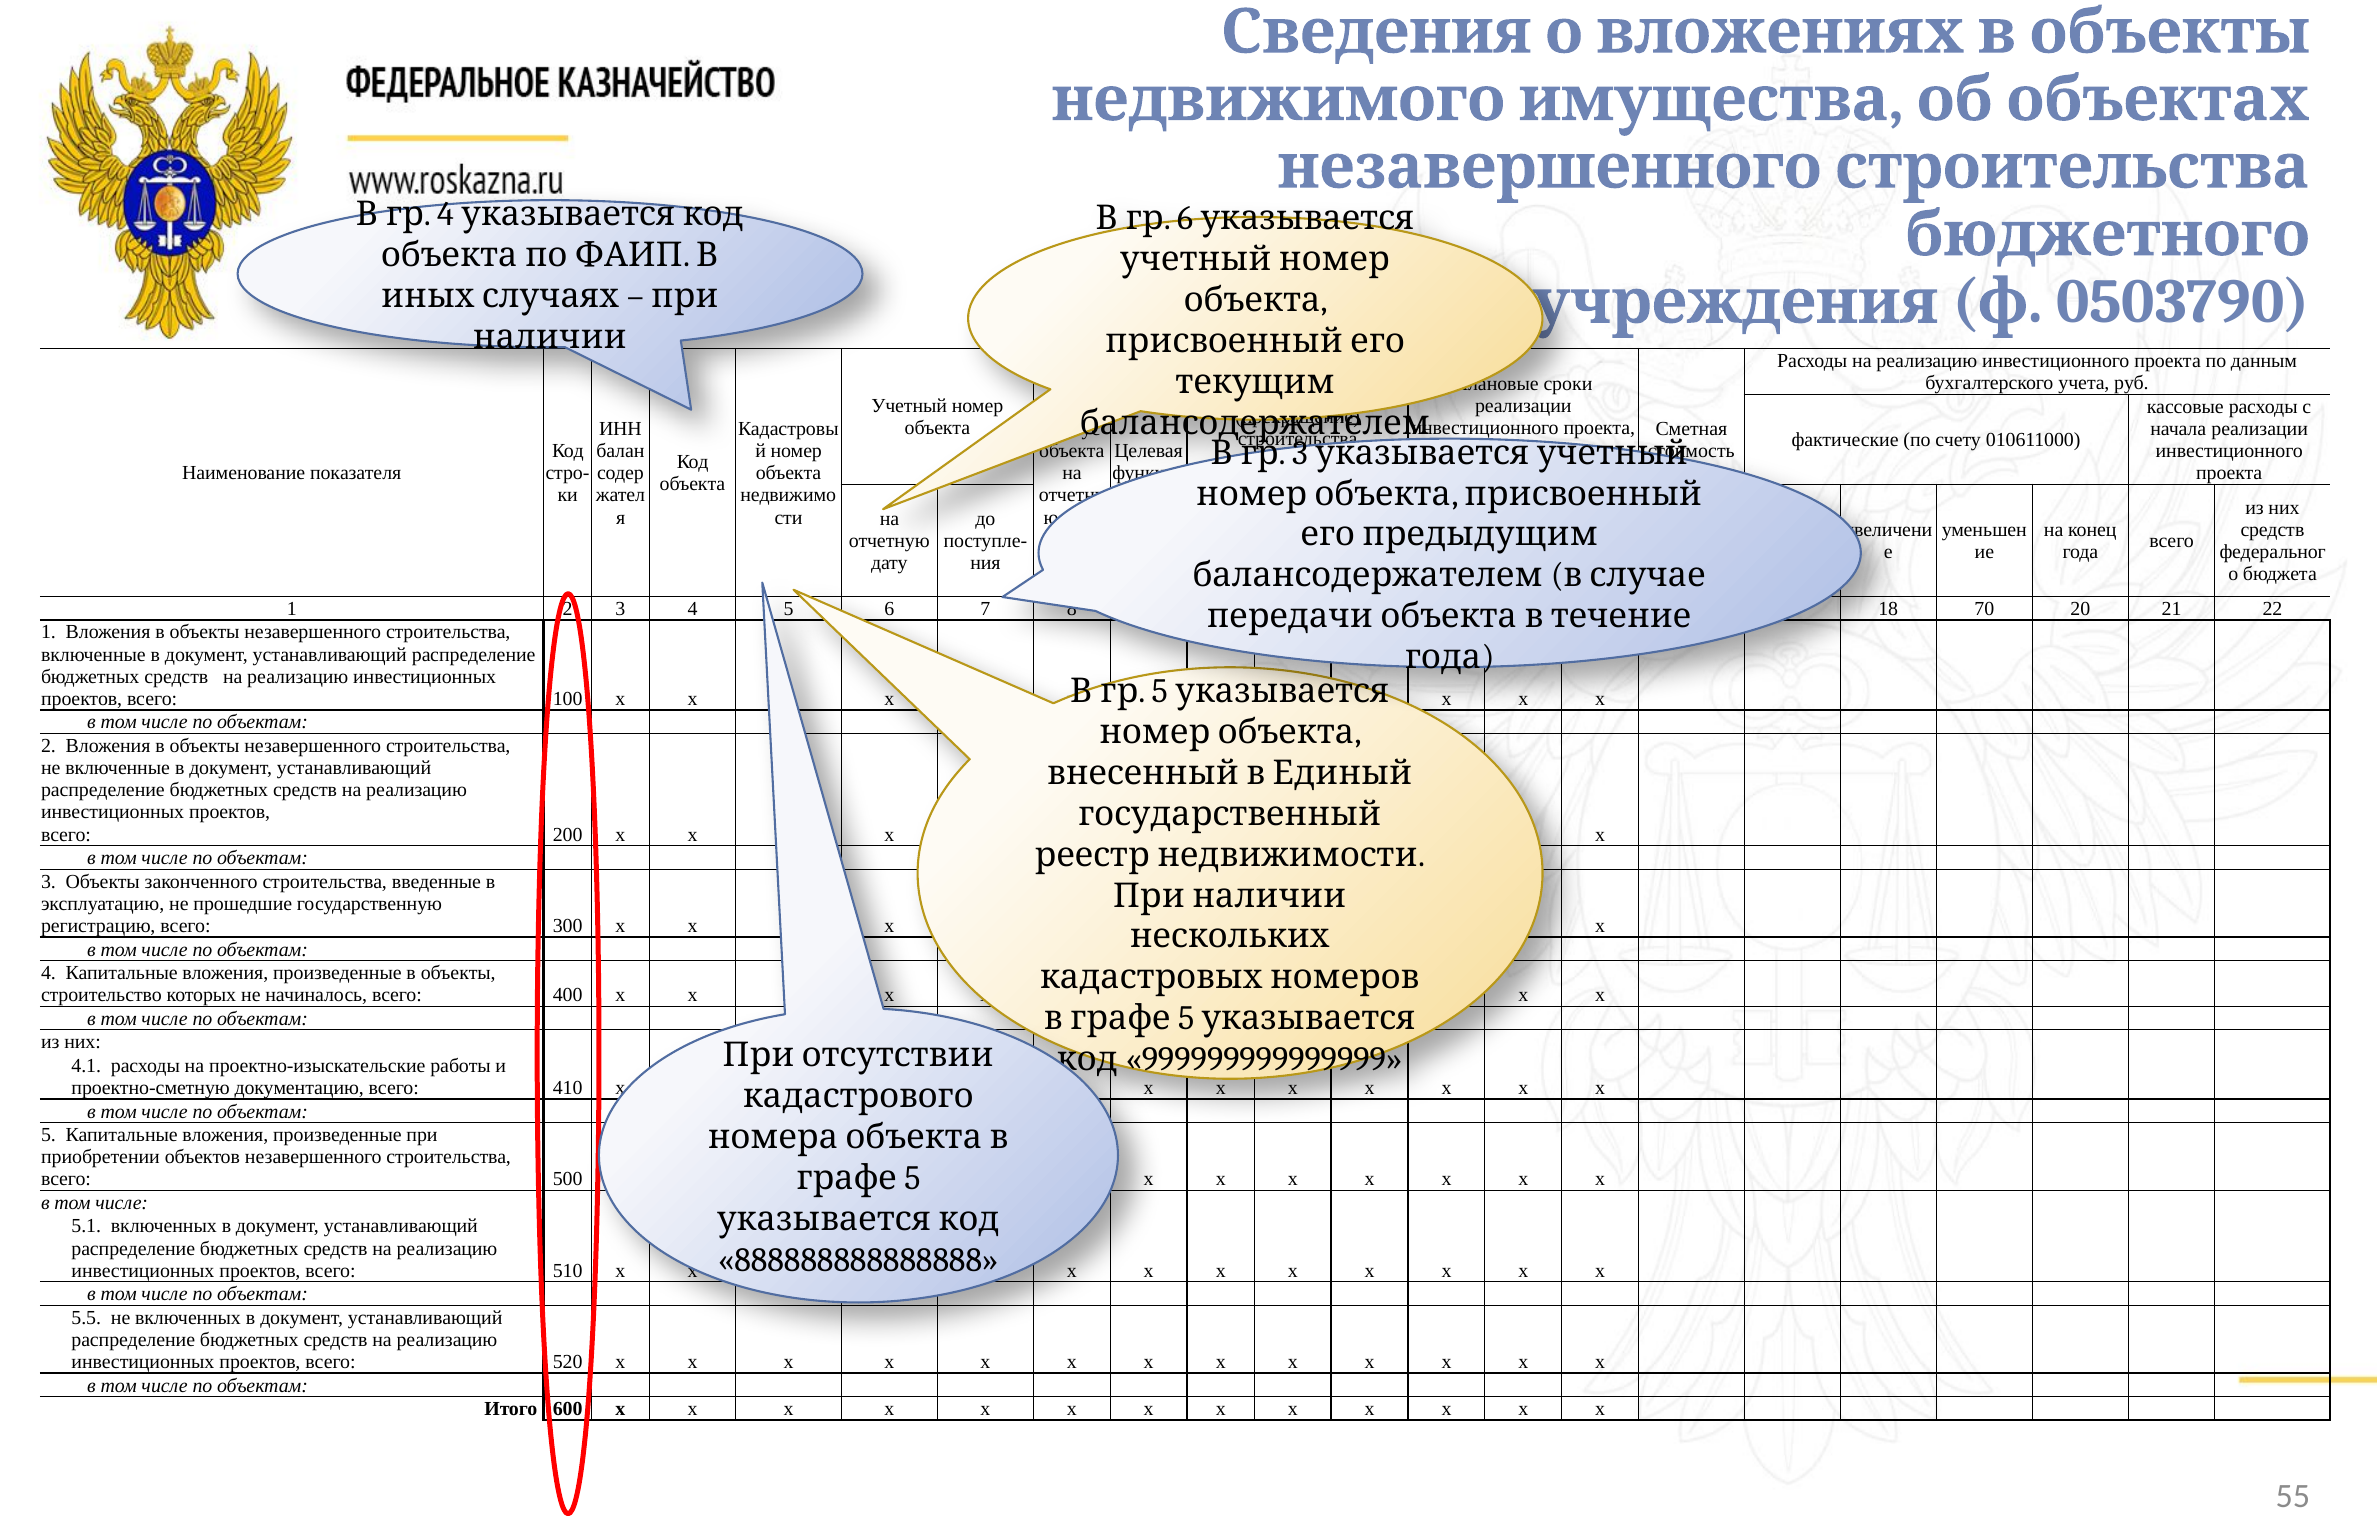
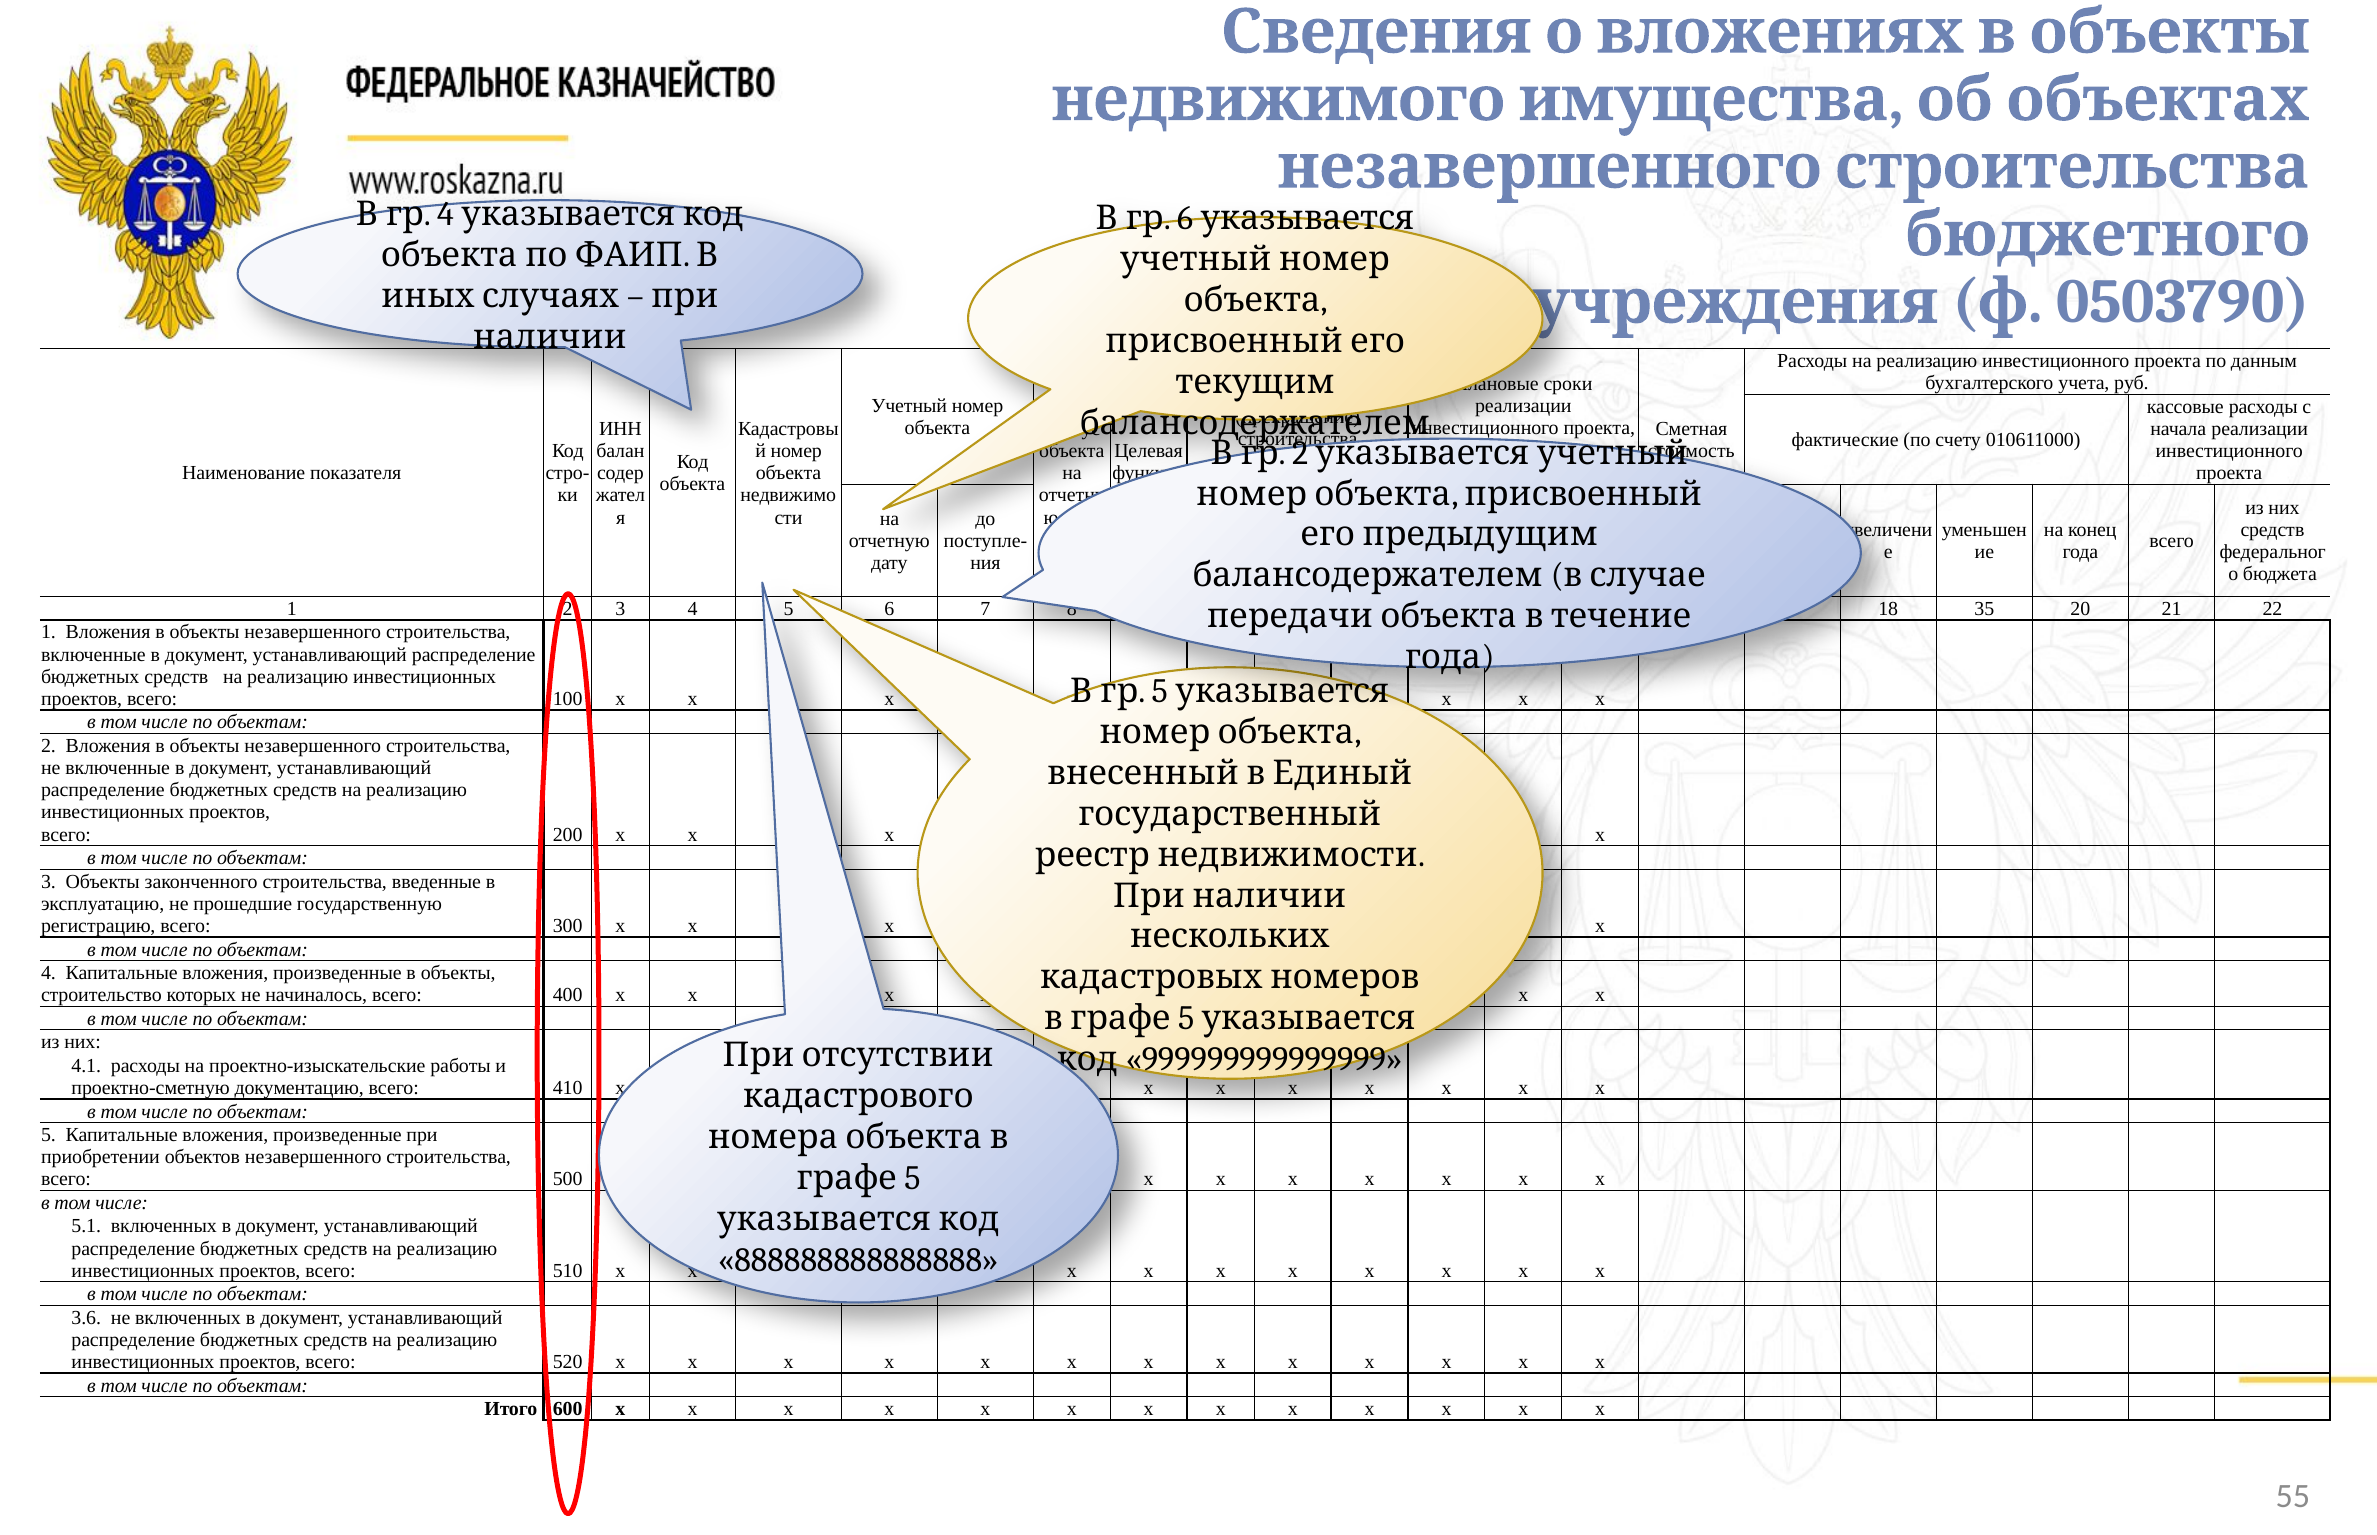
3: 3 -> 2 (1300, 453)
70: 70 -> 35 (1984, 609)
5.5: 5.5 -> 3.6 (86, 1317)
